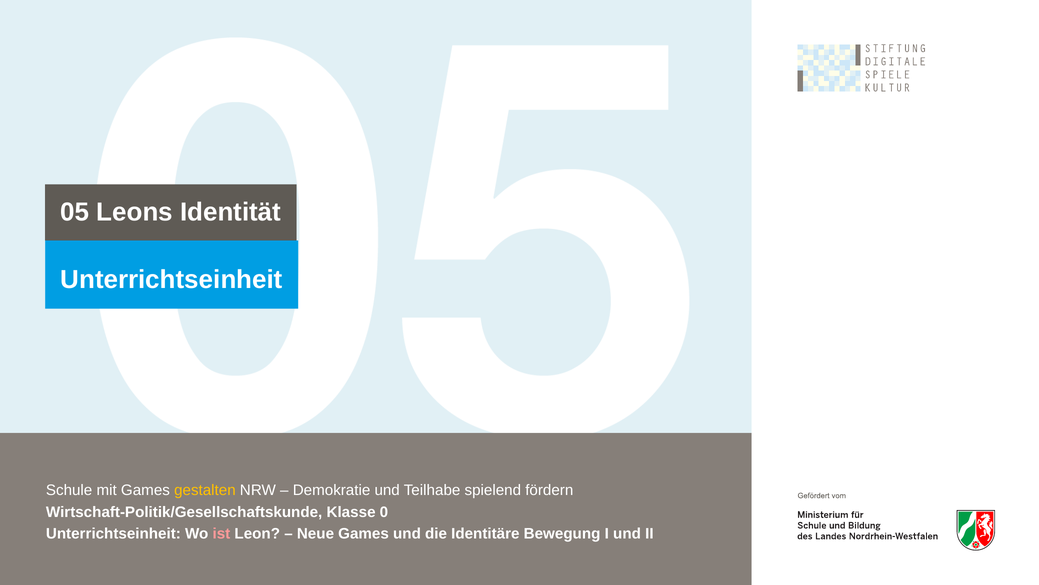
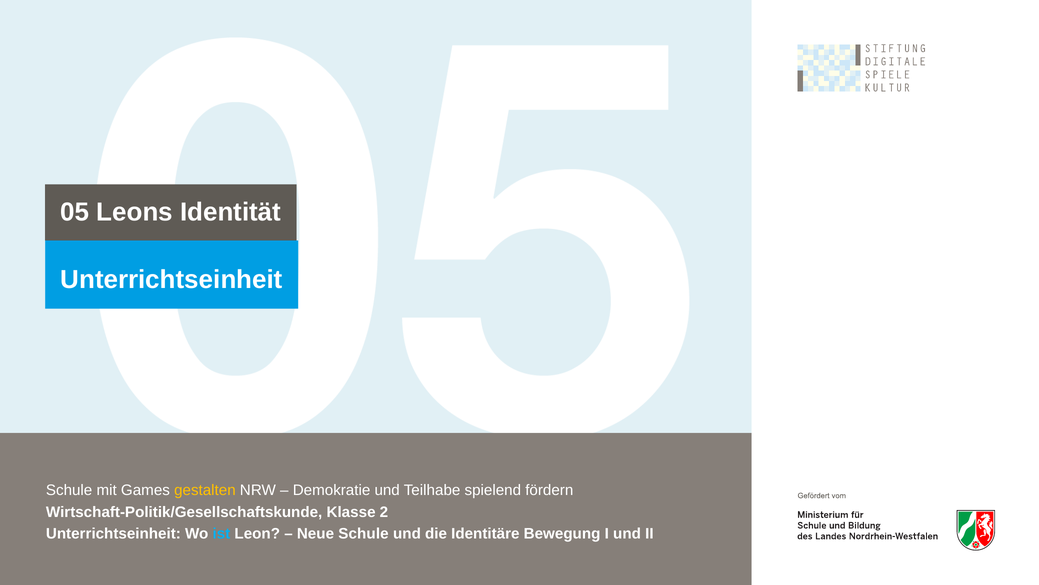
0: 0 -> 2 (384, 512)
ist colour: pink -> light blue (221, 533)
Neue Games: Games -> Schule (363, 533)
